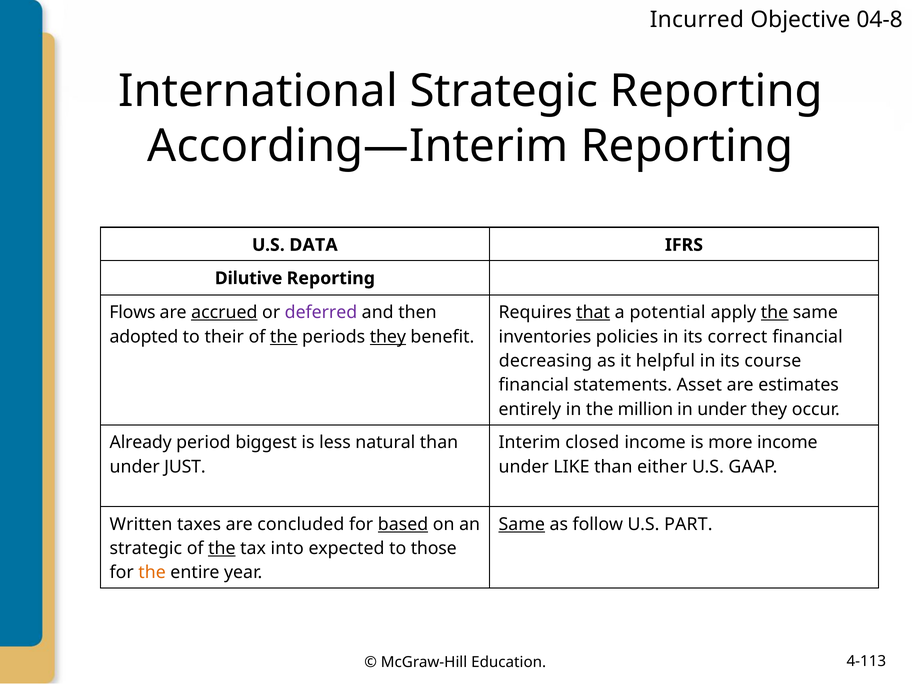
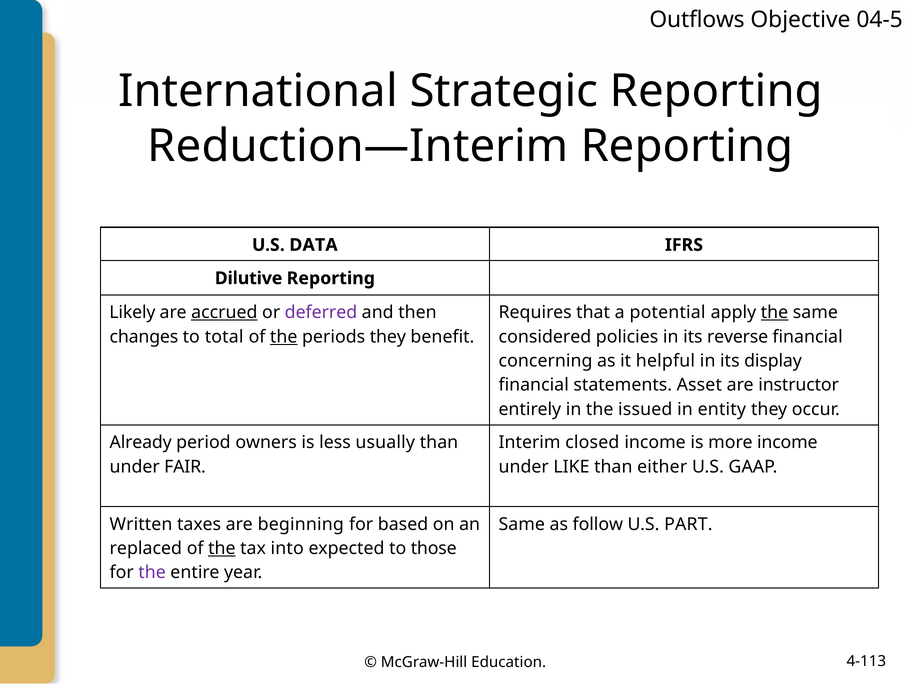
Incurred: Incurred -> Outflows (697, 20)
04-8: 04-8 -> 04-5 (880, 20)
According—Interim: According—Interim -> Reduction—Interim (358, 146)
Flows: Flows -> Likely (132, 313)
that underline: present -> none (593, 313)
adopted: adopted -> changes (144, 337)
their: their -> total (224, 337)
they underline: present -> none (388, 337)
inventories: inventories -> considered (545, 337)
correct: correct -> reverse (738, 337)
decreasing: decreasing -> concerning (546, 361)
course: course -> display (773, 361)
estimates: estimates -> instructor (799, 385)
million: million -> issued (645, 409)
in under: under -> entity (722, 409)
biggest: biggest -> owners (266, 443)
natural: natural -> usually (385, 443)
JUST: JUST -> FAIR (185, 467)
concluded: concluded -> beginning (301, 524)
based underline: present -> none (403, 524)
Same underline: present -> none (522, 524)
strategic: strategic -> replaced (146, 548)
the colour: orange -> purple (152, 573)
